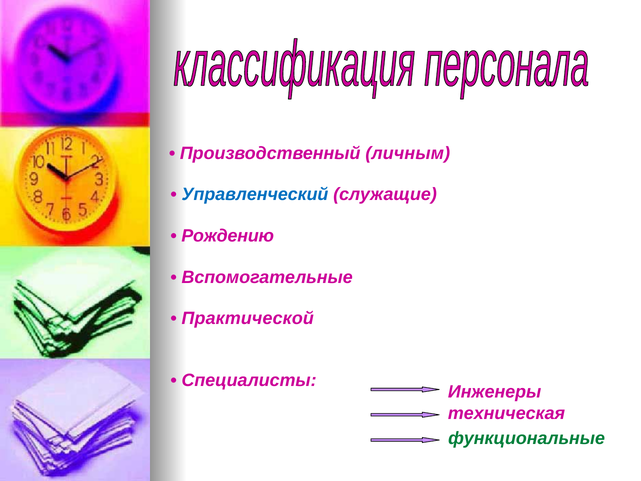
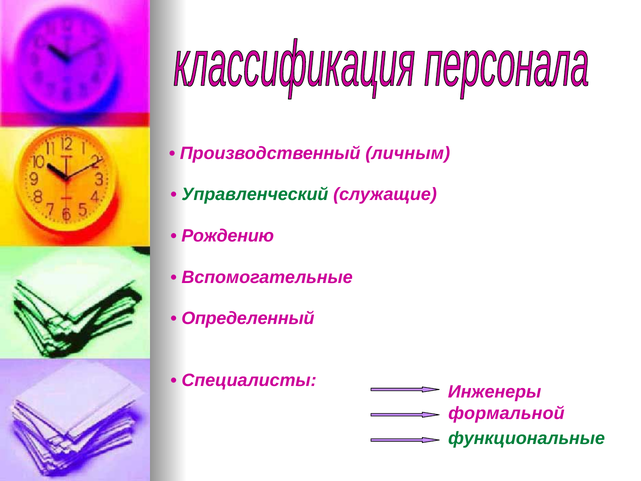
Управленческий colour: blue -> green (255, 194)
Практической: Практической -> Определенный (248, 318)
техническая: техническая -> формальной (506, 413)
